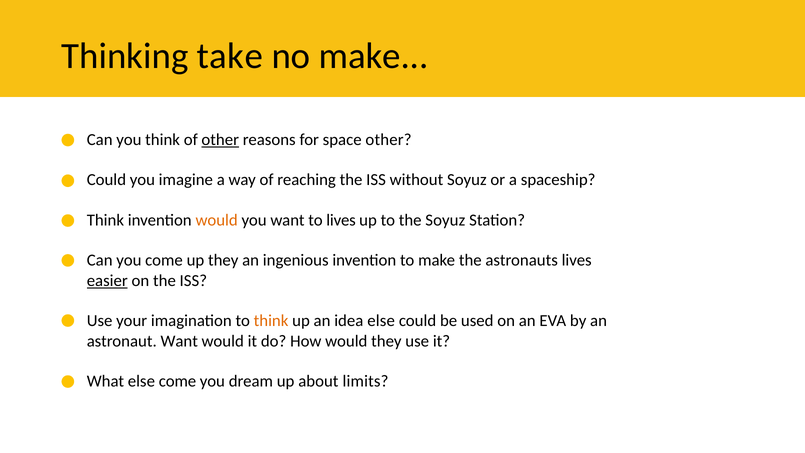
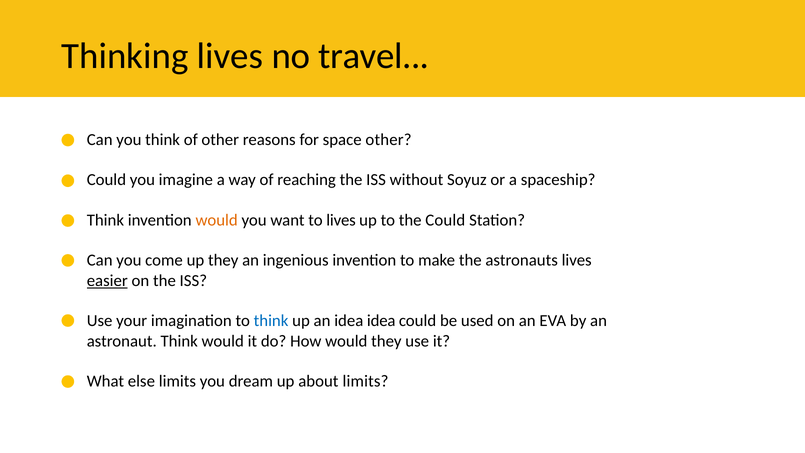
Thinking take: take -> lives (230, 56)
no make: make -> travel (374, 56)
other underline: present -> none (220, 140)
the Soyuz: Soyuz -> Could (445, 220)
think colour: orange -> blue (271, 321)
idea else: else -> idea (381, 321)
astronaut Want: Want -> Think (179, 341)
else come: come -> limits (177, 381)
